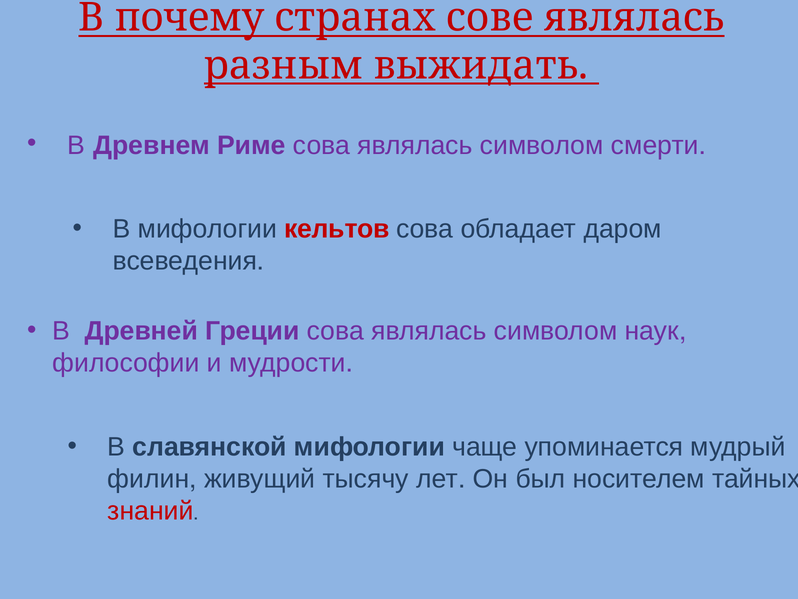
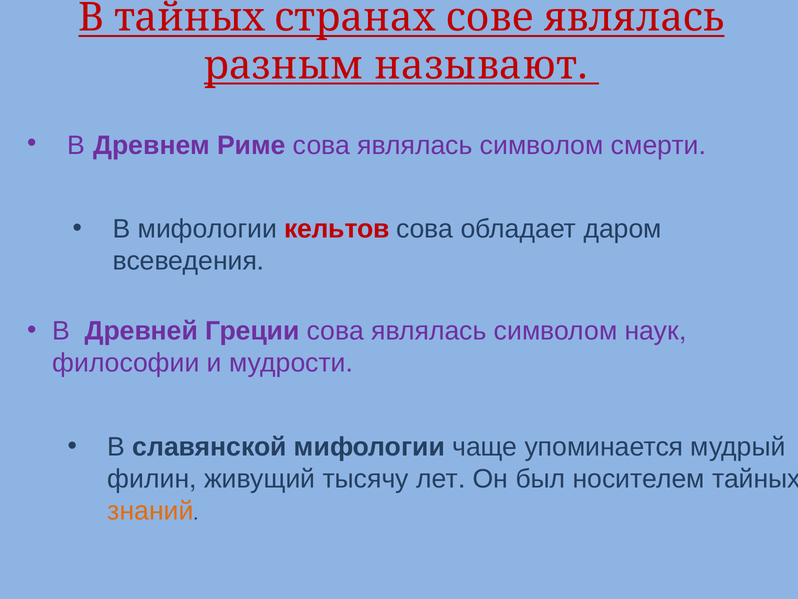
В почему: почему -> тайных (190, 18)
выжидать: выжидать -> называют (481, 65)
знаний colour: red -> orange (150, 511)
